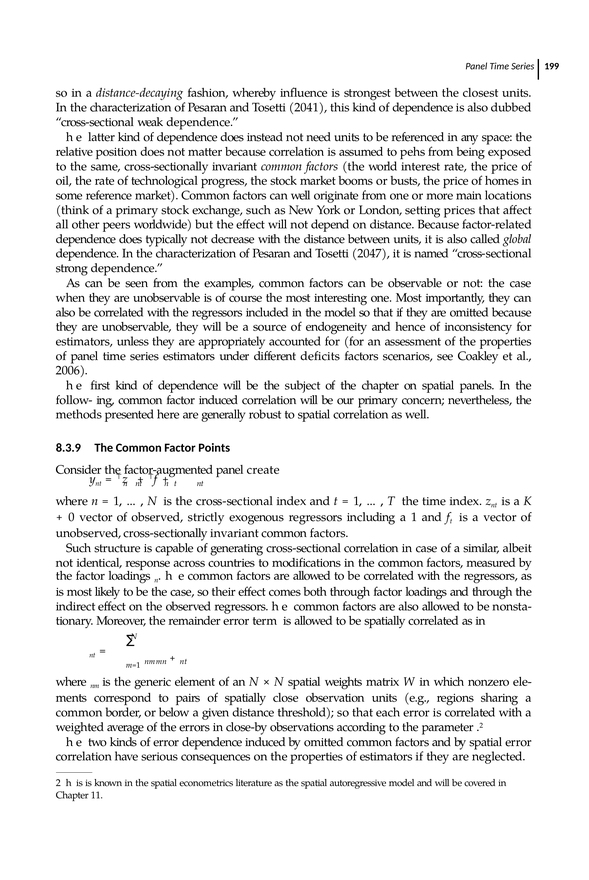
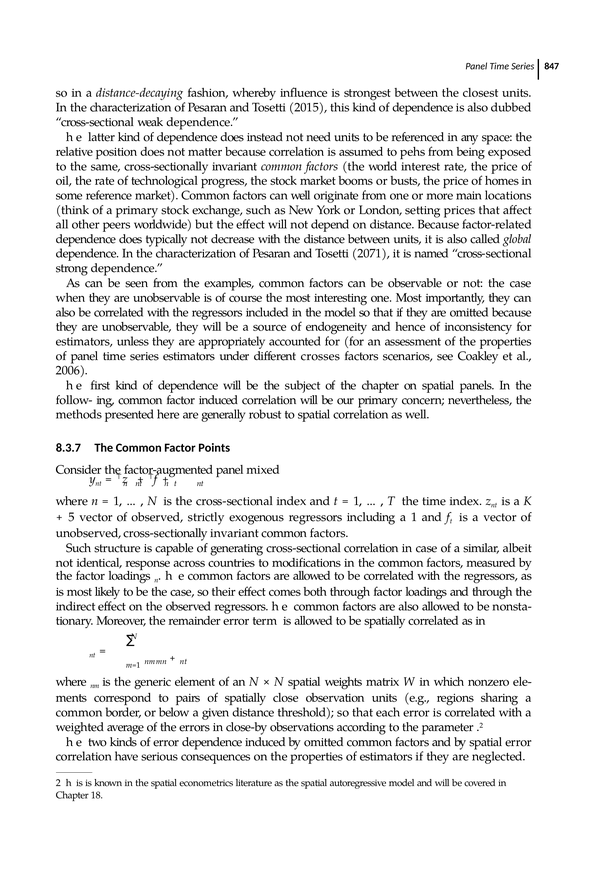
199: 199 -> 847 (552, 66)
2041: 2041 -> 2015 (308, 108)
2047: 2047 -> 2071 (371, 254)
deﬁcits: deﬁcits -> crosses (320, 356)
8.3.9: 8.3.9 -> 8.3.7 (68, 448)
create: create -> mixed (263, 470)
0: 0 -> 5 (72, 517)
11: 11 -> 18 (97, 795)
